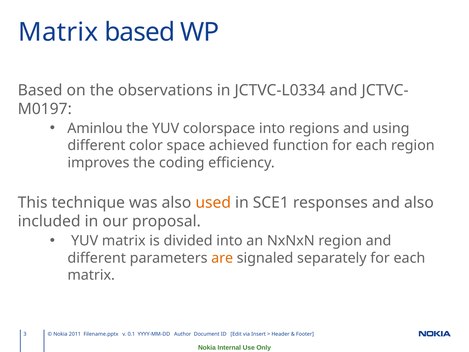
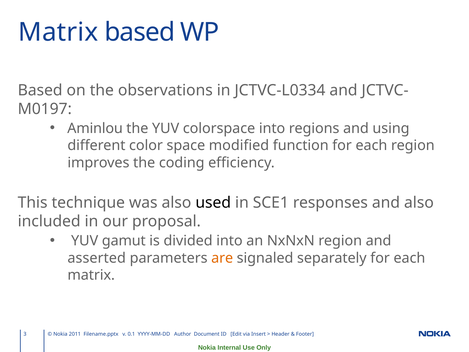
achieved: achieved -> modified (239, 145)
used colour: orange -> black (213, 203)
YUV matrix: matrix -> gamut (124, 241)
different: different -> asserted (97, 258)
